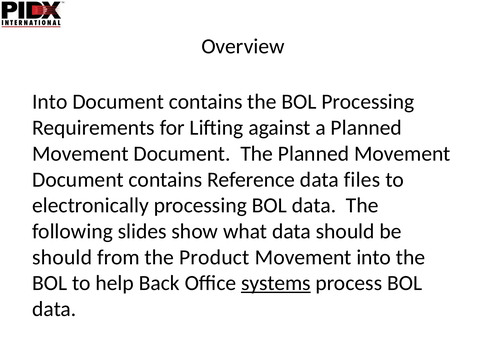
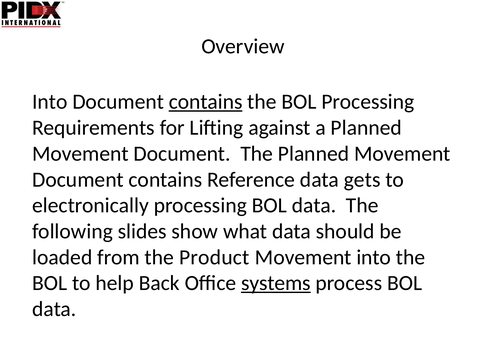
contains underline: none -> present (206, 102)
files: files -> gets (362, 180)
should: should -> loaded (62, 258)
